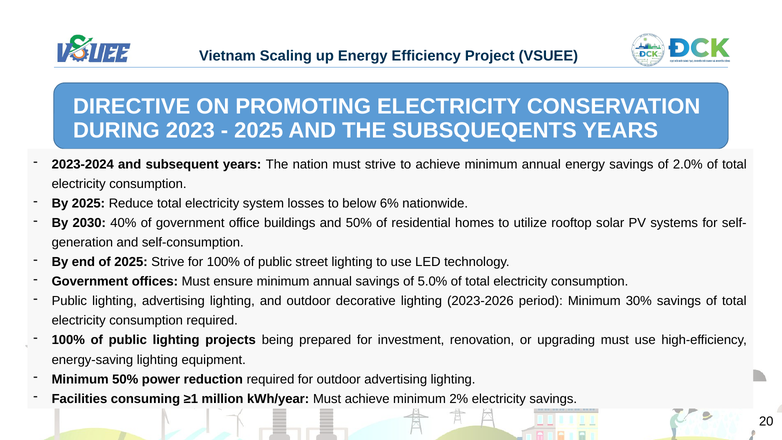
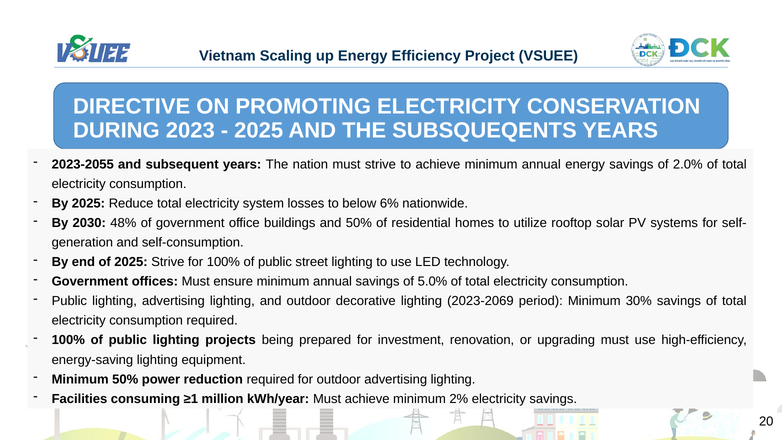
2023-2024: 2023-2024 -> 2023-2055 (83, 164)
40%: 40% -> 48% (123, 223)
2023-2026: 2023-2026 -> 2023-2069 (480, 301)
